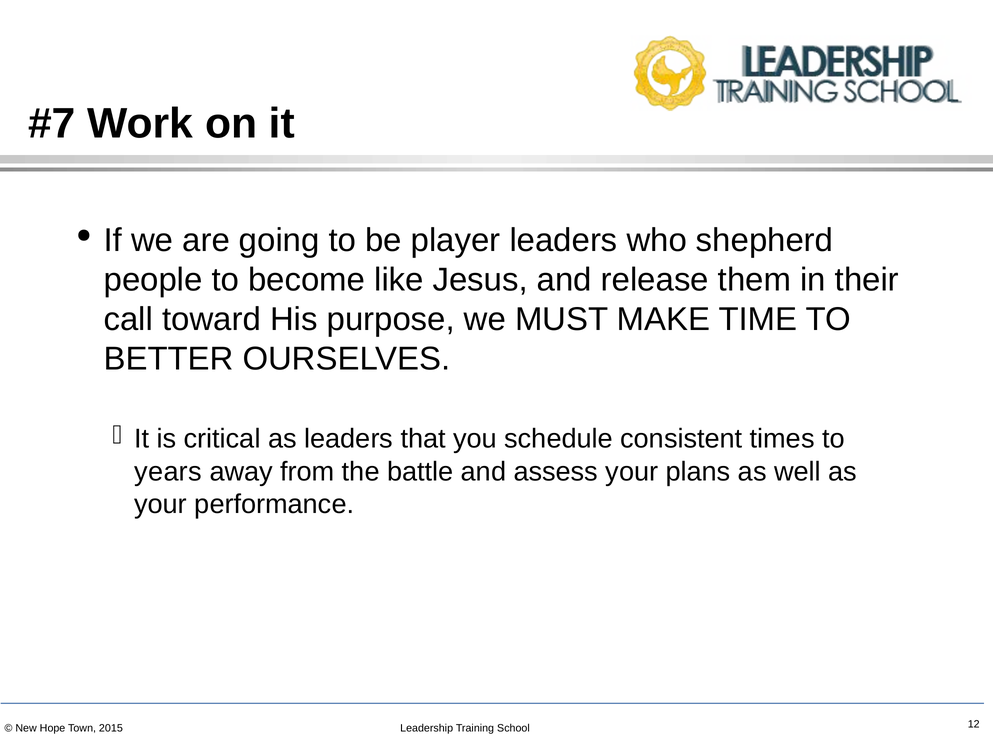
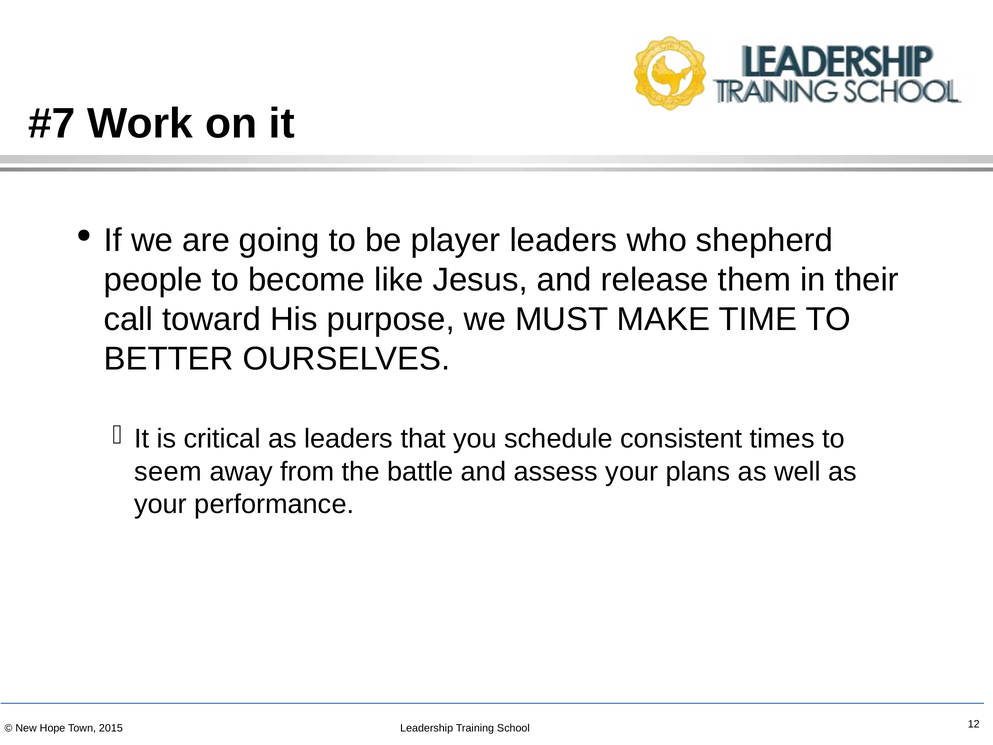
years: years -> seem (168, 471)
